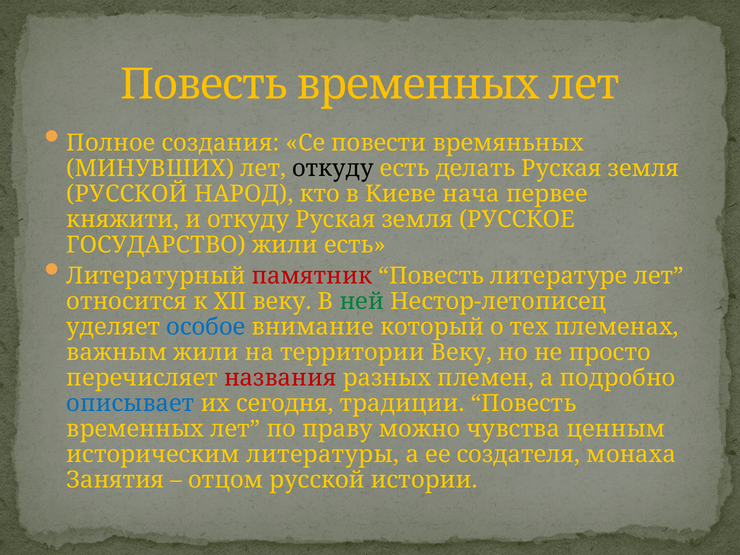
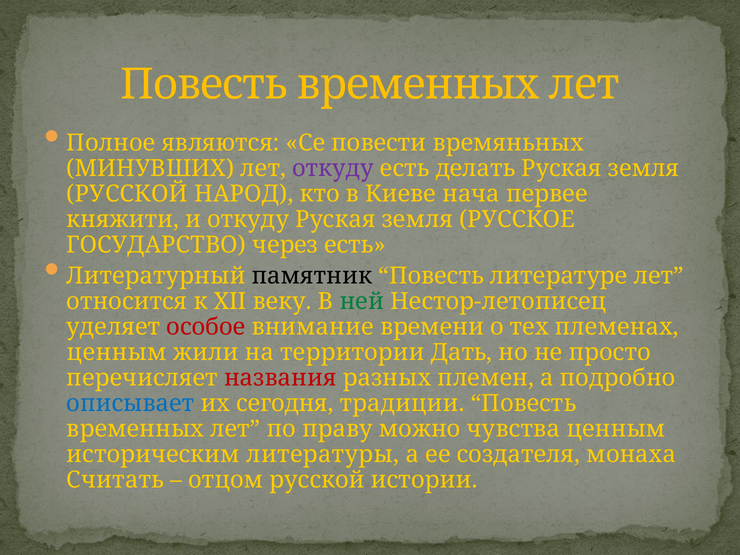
создания: создания -> являются (221, 143)
откуду colour: black -> purple (333, 168)
ГОСУДАРСТВО жили: жили -> через (285, 245)
памятник colour: red -> black (312, 276)
особое colour: blue -> red (206, 327)
который: который -> времени (432, 327)
важным: важным -> ценным (117, 353)
территории Веку: Веку -> Дать (462, 353)
Занятия: Занятия -> Считать (115, 480)
